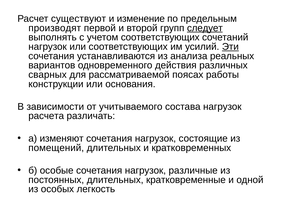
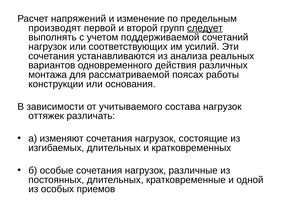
существуют: существуют -> напряжений (79, 19)
учетом соответствующих: соответствующих -> поддерживаемой (160, 37)
Эти underline: present -> none (230, 47)
сварных: сварных -> монтажа (48, 74)
расчета: расчета -> оттяжек (46, 116)
помещений: помещений -> изгибаемых (56, 147)
легкость: легкость -> приемов (96, 189)
